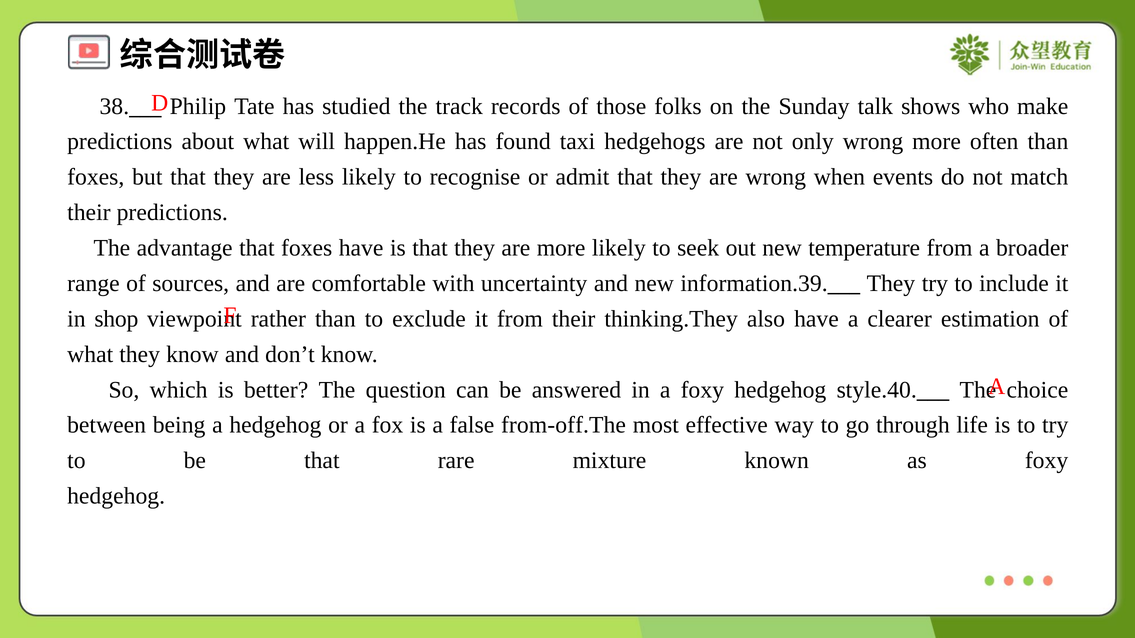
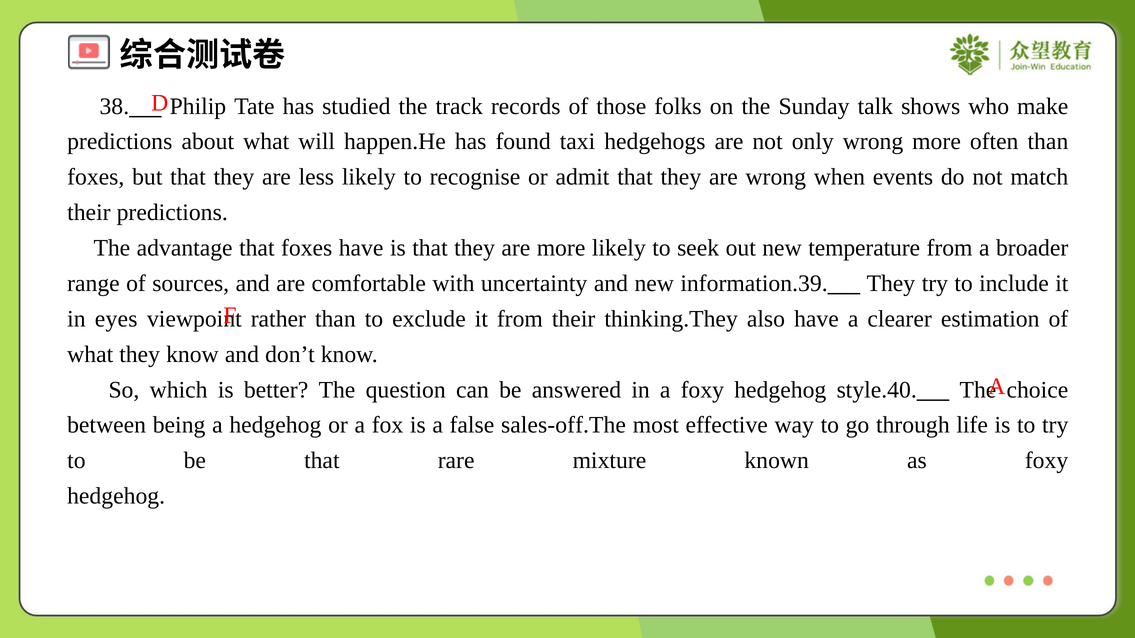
shop: shop -> eyes (116, 319)
from-off.The: from-off.The -> sales-off.The (564, 425)
